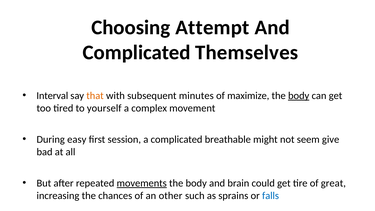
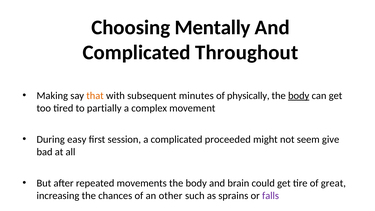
Attempt: Attempt -> Mentally (213, 28)
Themselves: Themselves -> Throughout (247, 53)
Interval: Interval -> Making (52, 96)
maximize: maximize -> physically (248, 96)
yourself: yourself -> partially (104, 108)
breathable: breathable -> proceeded (228, 139)
movements underline: present -> none (142, 183)
falls colour: blue -> purple (271, 196)
